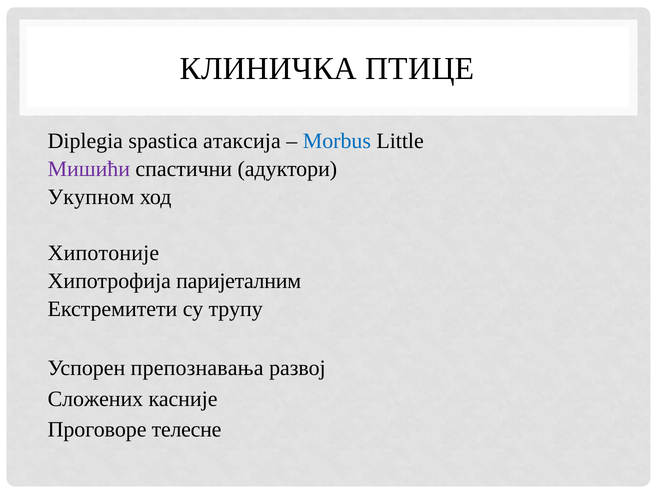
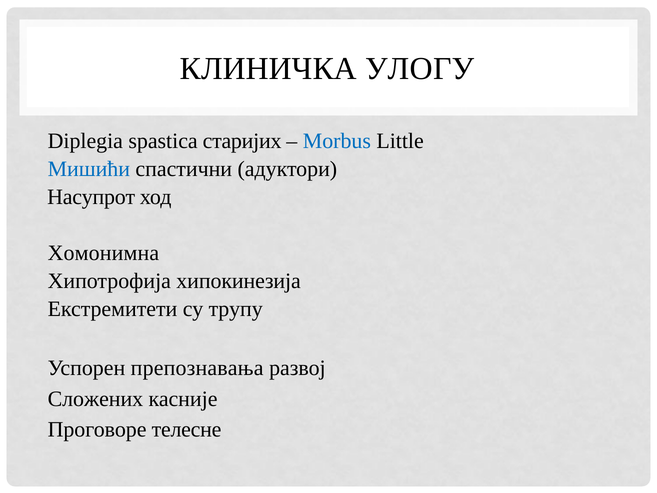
ПТИЦЕ: ПТИЦЕ -> УЛОГУ (420, 69)
атаксија: атаксија -> старијих (242, 141)
Мишићи colour: purple -> blue (89, 169)
Укупном: Укупном -> Насупрот (91, 197)
Хипотоније: Хипотоније -> Хомонимна (103, 253)
паријеталним: паријеталним -> хипокинезија (239, 281)
